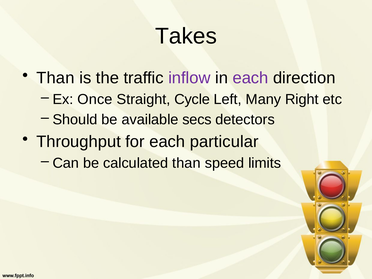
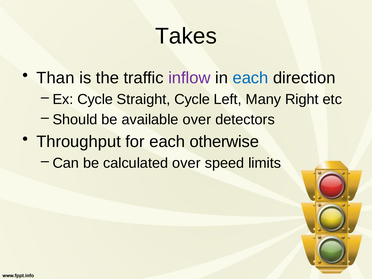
each colour: purple -> blue (251, 78)
Ex Once: Once -> Cycle (95, 99)
available secs: secs -> over (197, 120)
particular: particular -> otherwise (224, 142)
calculated than: than -> over (186, 163)
